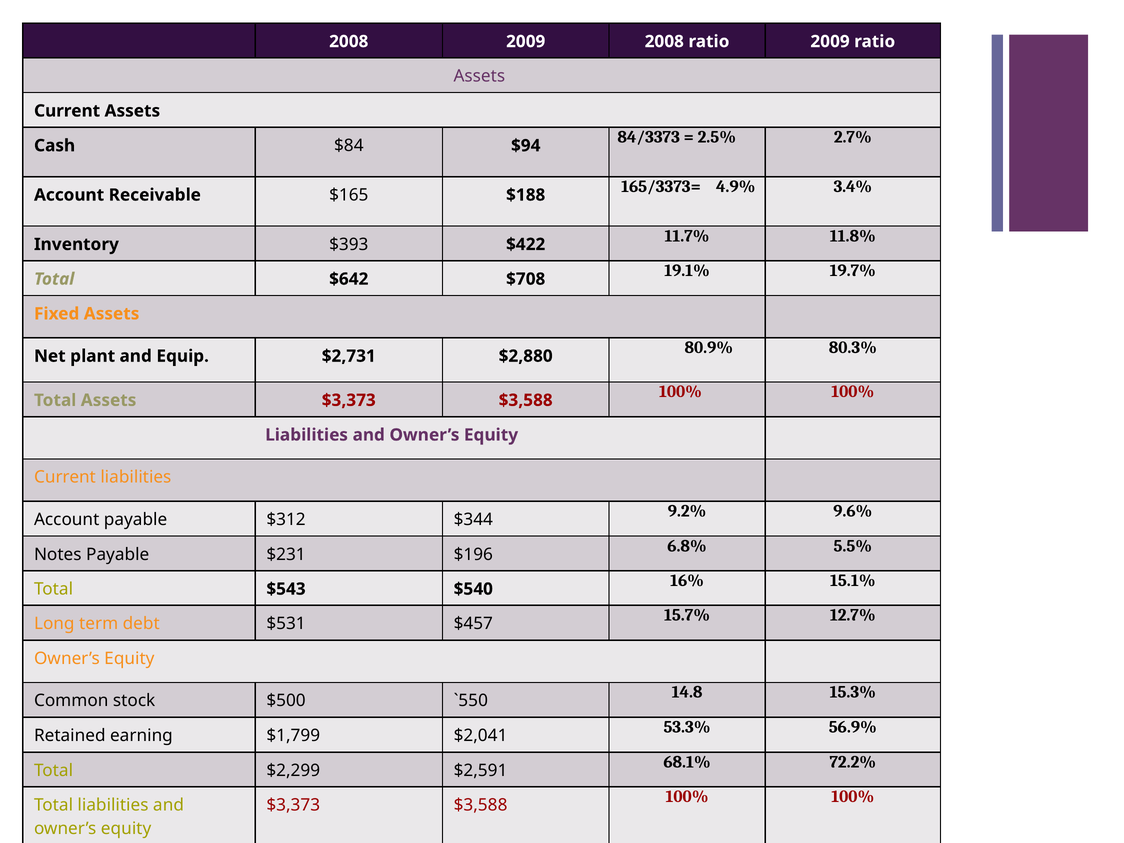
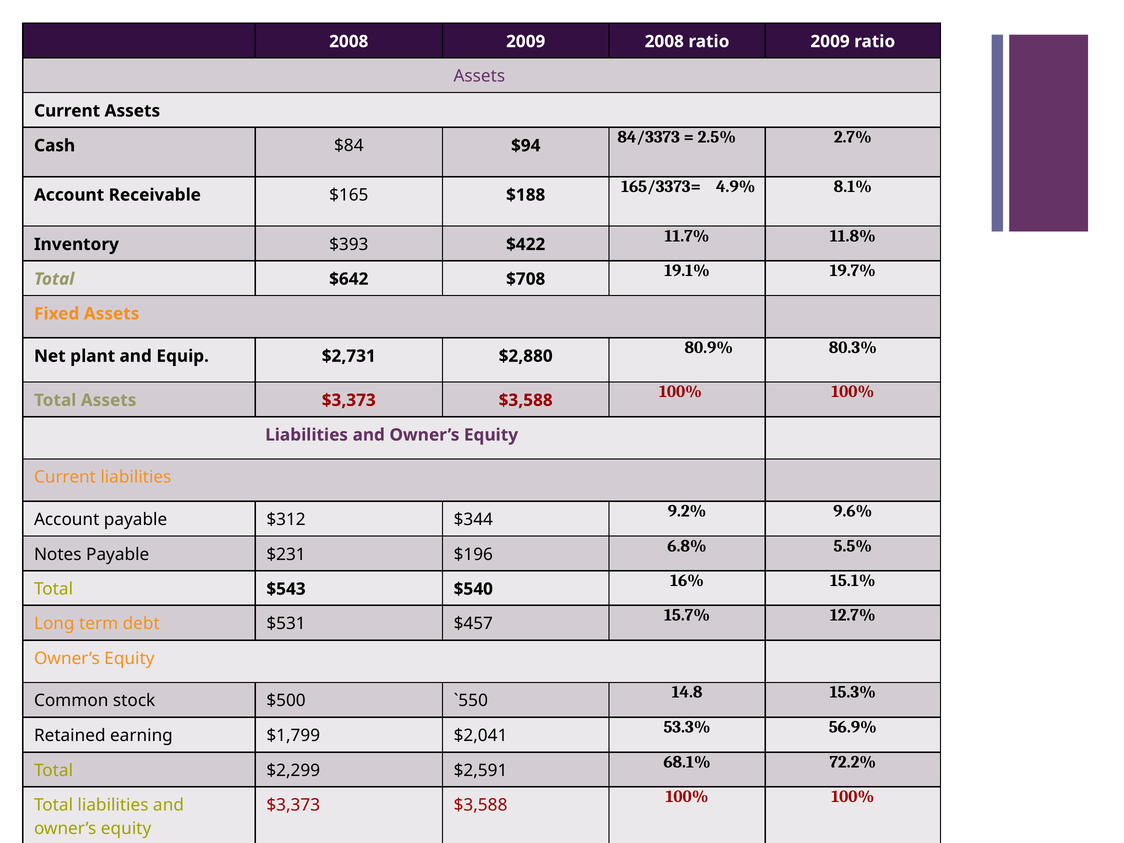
3.4%: 3.4% -> 8.1% (853, 187)
